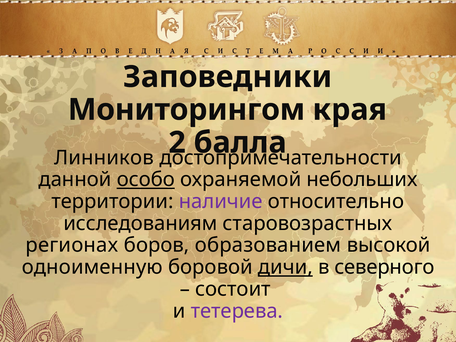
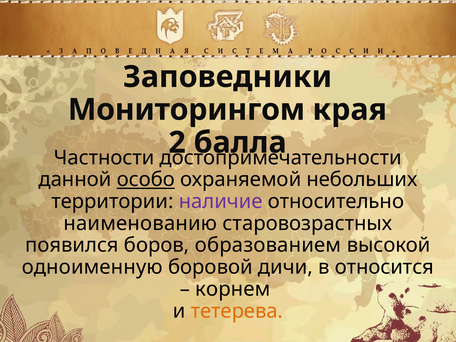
Линников: Линников -> Частности (104, 158)
исследованиям: исследованиям -> наименованию (140, 223)
регионах: регионах -> появился (72, 245)
дичи underline: present -> none (285, 267)
северного: северного -> относится (384, 267)
состоит: состоит -> корнем (233, 289)
тетерева colour: purple -> orange (237, 311)
